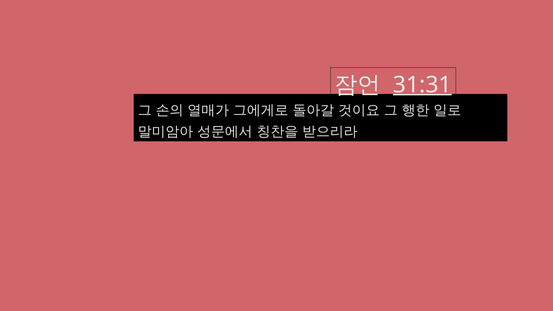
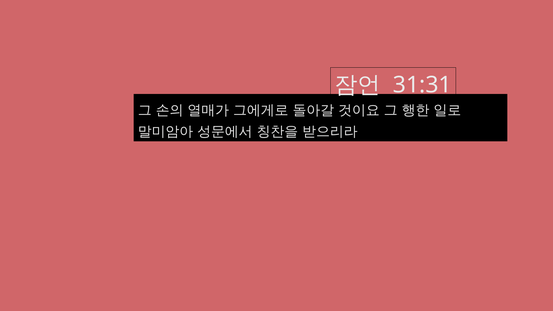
31:31 underline: present -> none (422, 85)
